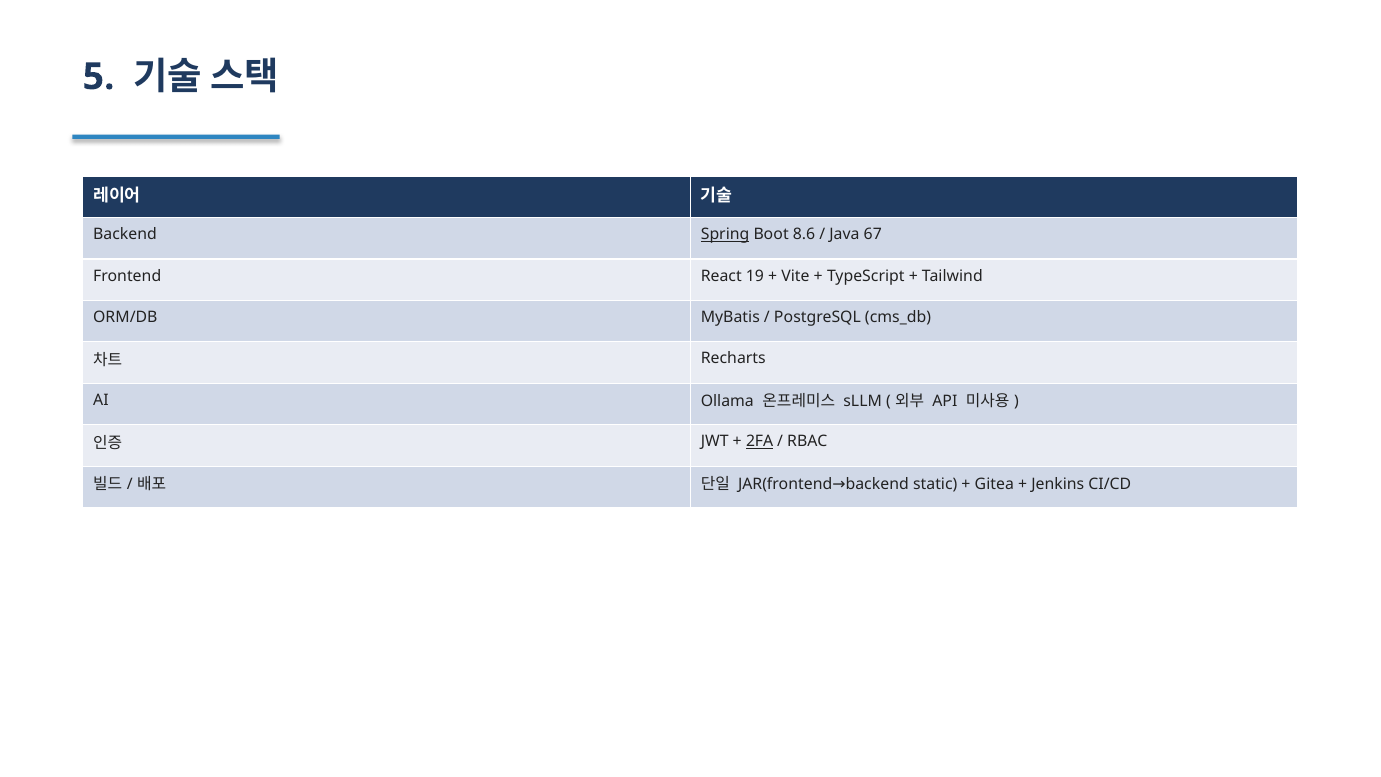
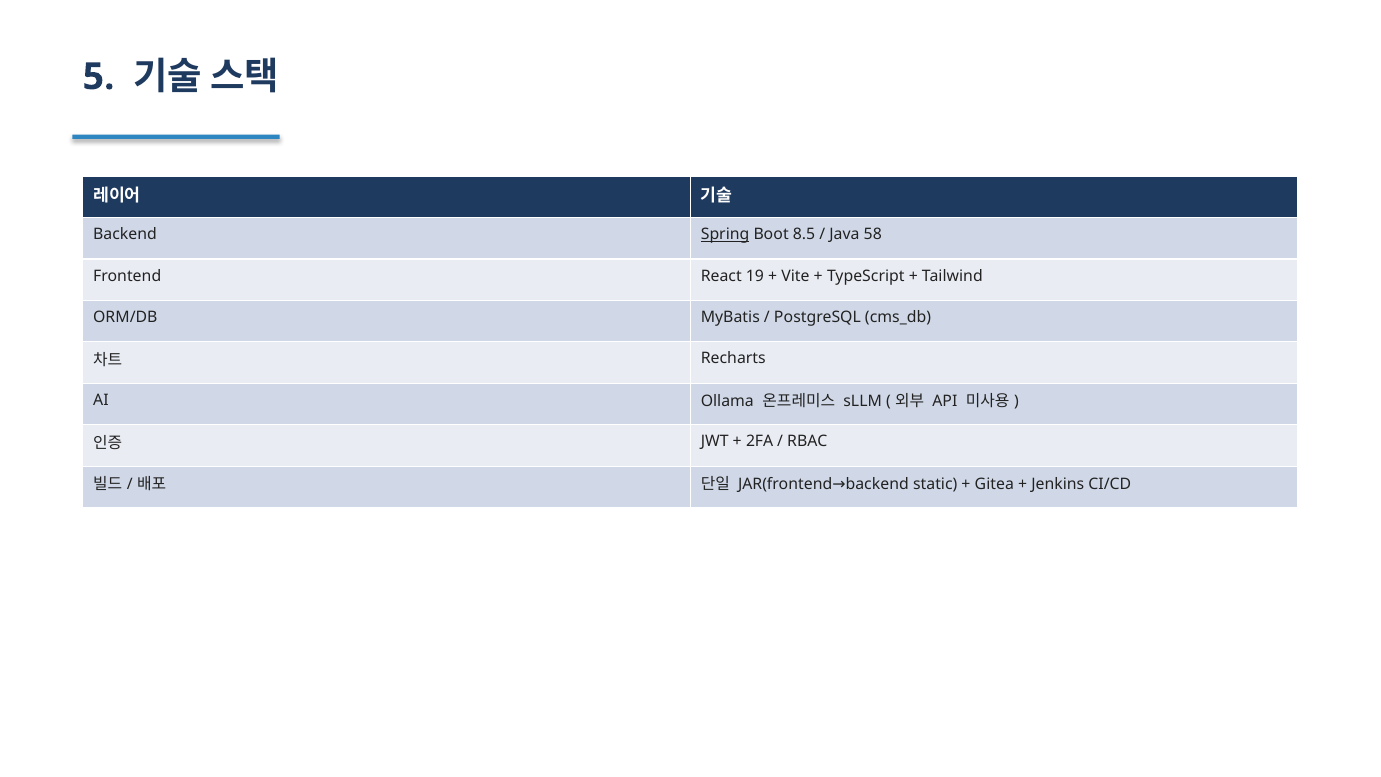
8.6: 8.6 -> 8.5 (804, 234)
67: 67 -> 58 (873, 234)
2FA underline: present -> none (760, 442)
